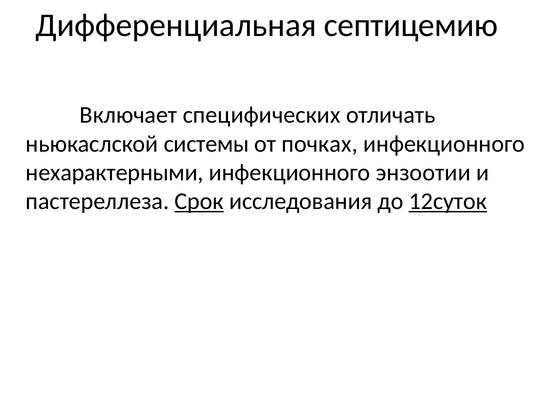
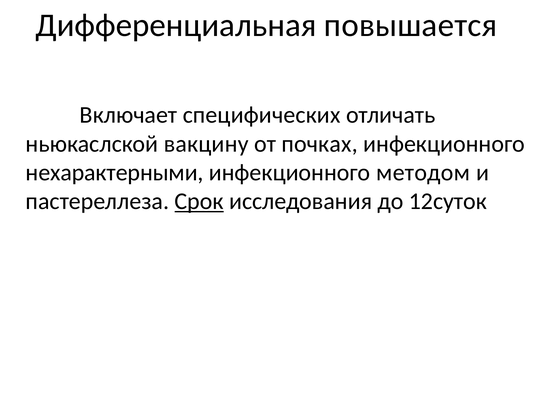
септицемию: септицемию -> повышается (411, 25)
системы: системы -> вакцину (206, 144)
энзоотии: энзоотии -> методом (423, 173)
12суток underline: present -> none (448, 201)
